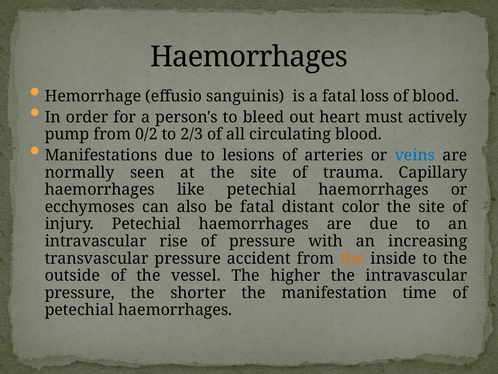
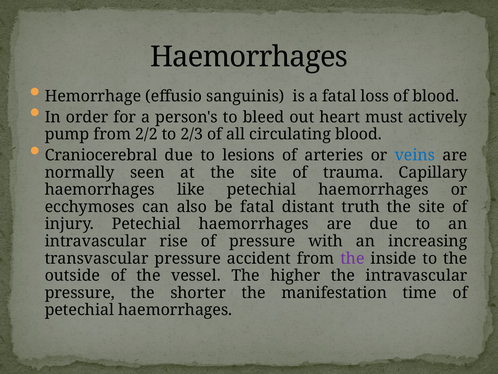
0/2: 0/2 -> 2/2 (146, 134)
Manifestations: Manifestations -> Craniocerebral (101, 155)
color: color -> truth (361, 207)
the colour: orange -> purple (352, 258)
